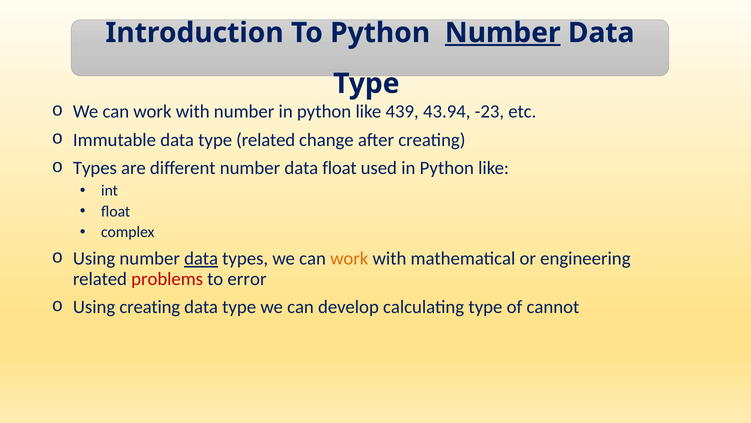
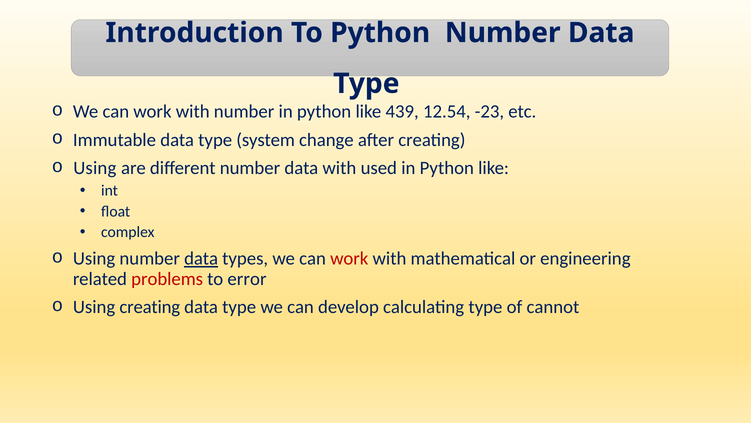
Number underline: present -> none (503, 33)
43.94: 43.94 -> 12.54 (447, 112)
type related: related -> system (266, 140)
Types: Types -> Using (95, 168)
data float: float -> with (339, 168)
work colour: orange -> red (349, 258)
